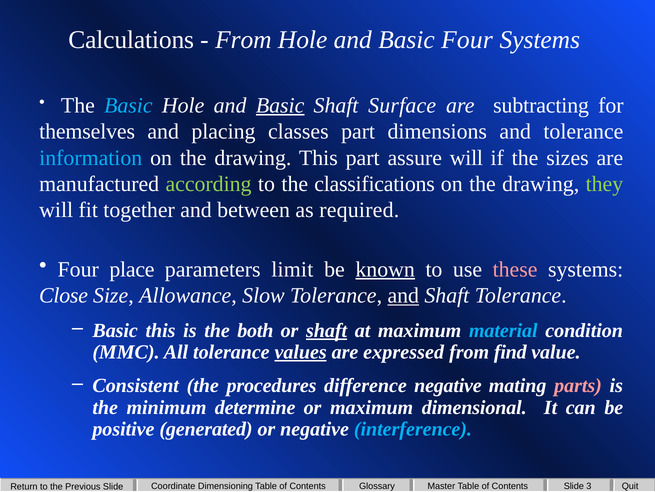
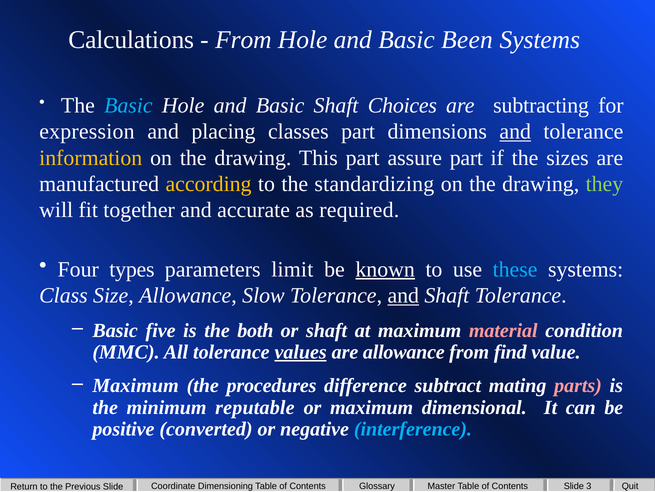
Basic Four: Four -> Been (467, 40)
Basic underline: present -> none (280, 105)
Surface: Surface -> Choices (402, 105)
themselves: themselves -> expression (87, 131)
and underline: none -> present (515, 131)
information colour: light blue -> yellow (91, 158)
assure will: will -> part (466, 158)
according colour: light green -> yellow (209, 184)
classifications: classifications -> standardizing (374, 184)
between: between -> accurate (254, 210)
place: place -> types (132, 269)
these colour: pink -> light blue (515, 269)
Close: Close -> Class (63, 295)
Basic this: this -> five (161, 330)
shaft underline: present -> none (327, 330)
material colour: light blue -> pink (503, 330)
are expressed: expressed -> allowance (404, 352)
Consistent: Consistent -> Maximum (136, 385)
difference negative: negative -> subtract (448, 385)
determine: determine -> reputable (255, 407)
generated: generated -> converted (206, 429)
